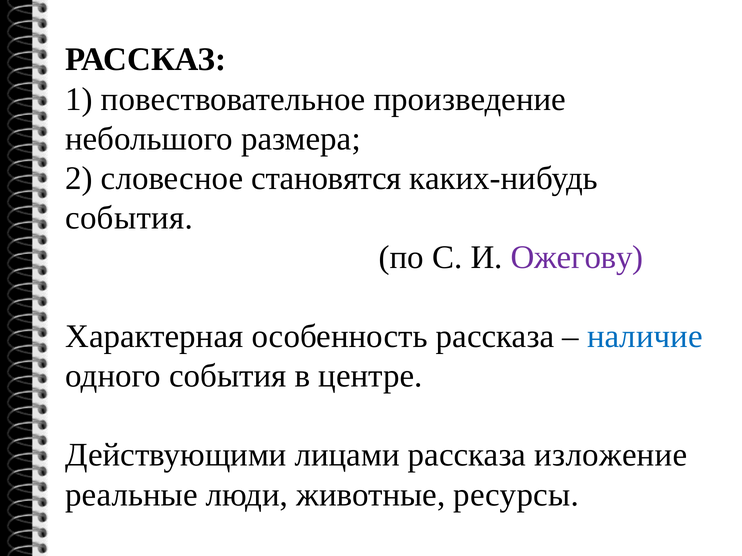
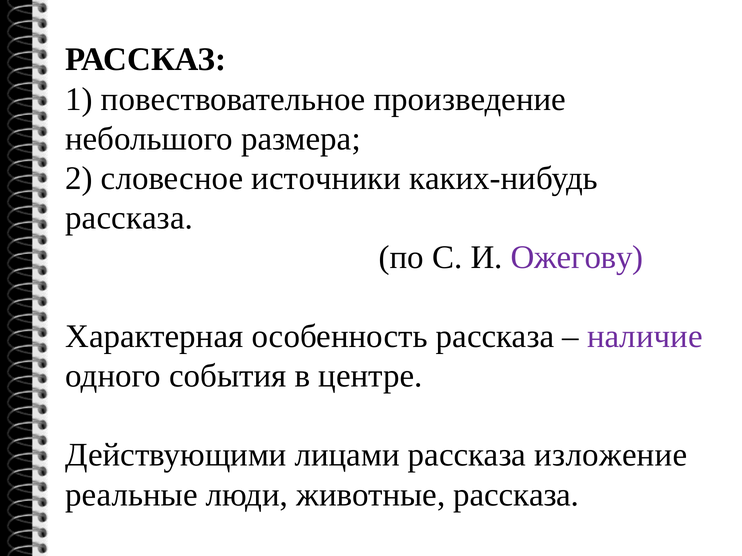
становятся: становятся -> источники (326, 178)
события: события -> рассказа (129, 218)
наличие colour: blue -> purple (645, 337)
животные ресурсы: ресурсы -> рассказа (516, 495)
